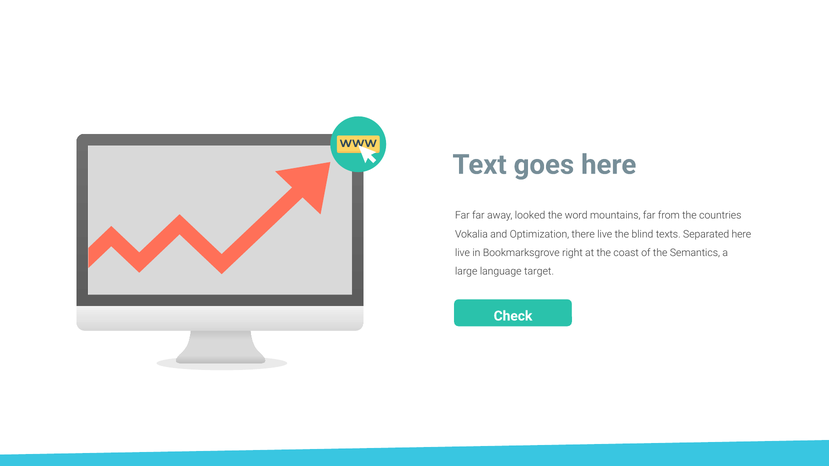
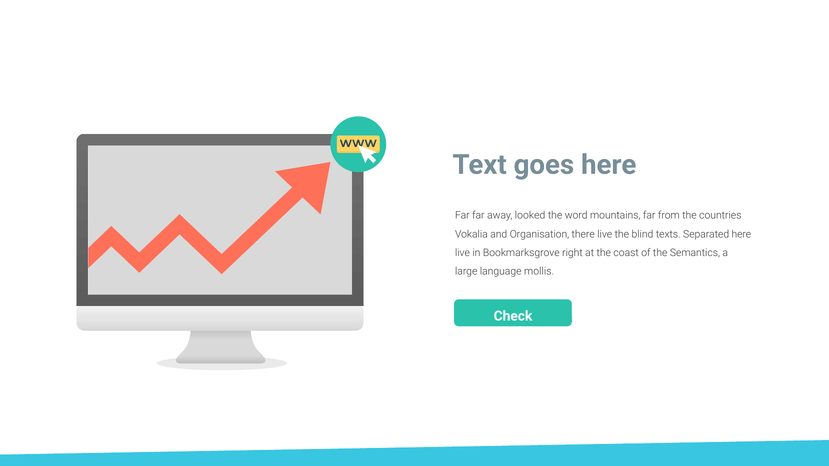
Optimization: Optimization -> Organisation (539, 234)
target: target -> mollis (539, 272)
